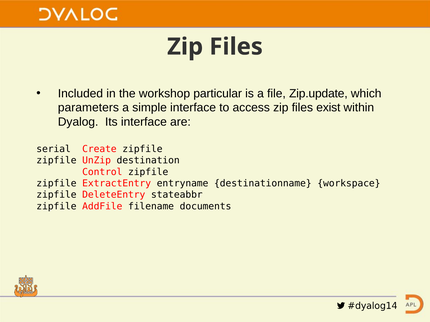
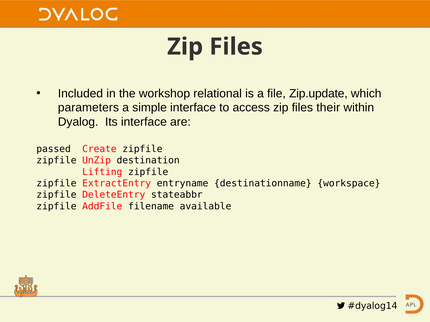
particular: particular -> relational (218, 94)
exist: exist -> their (328, 108)
serial: serial -> passed (54, 149)
Control: Control -> Lifting (102, 172)
documents: documents -> available (206, 207)
